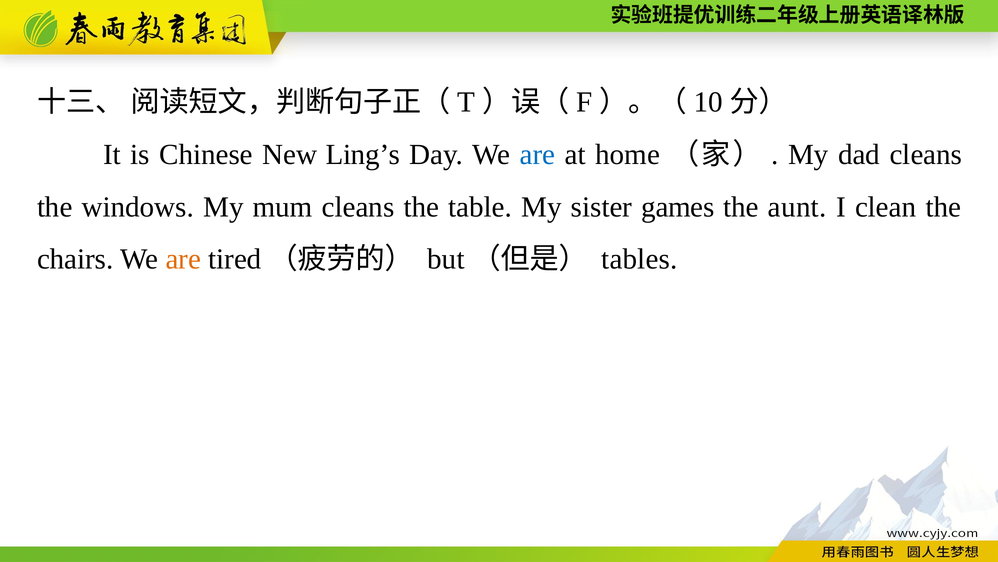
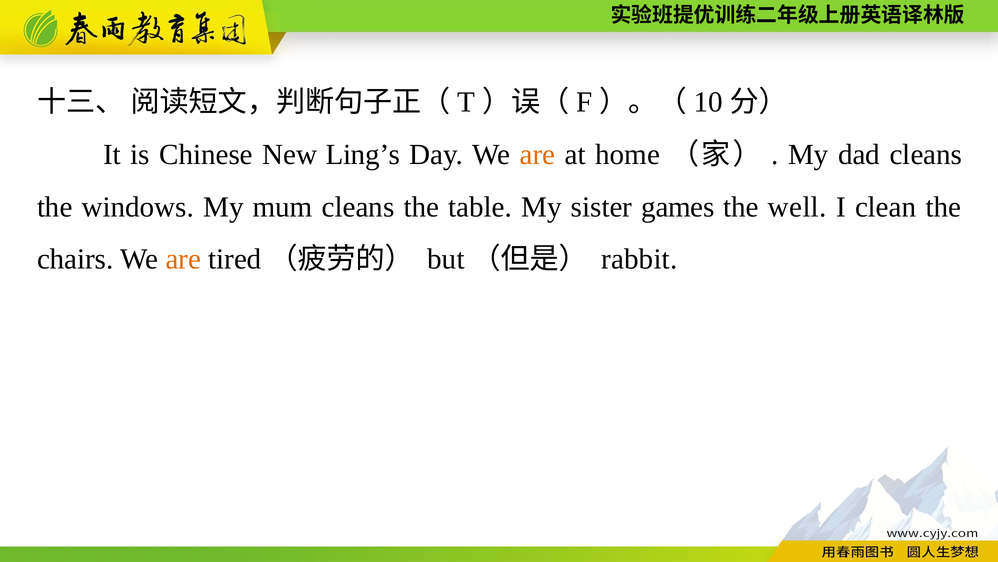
are colour: blue -> orange (538, 154)
aunt: aunt -> well (797, 207)
tables: tables -> rabbit (639, 259)
